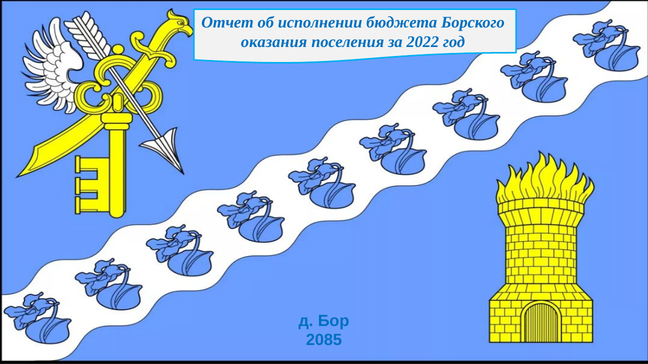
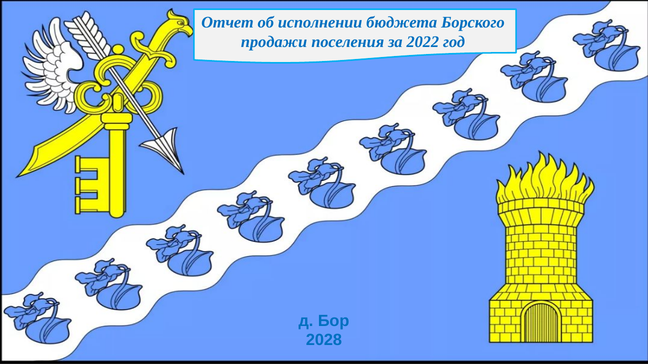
оказания: оказания -> продажи (274, 42)
2085: 2085 -> 2028 (324, 341)
